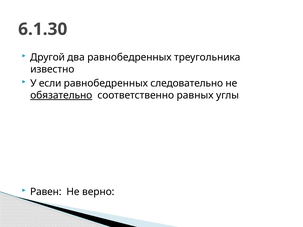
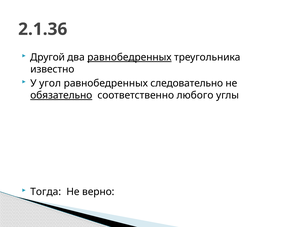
6.1.30: 6.1.30 -> 2.1.36 (43, 29)
равнобедренных underline: none -> present (129, 57)
если: если -> угол (50, 83)
равных: равных -> любого (195, 95)
Равен: Равен -> Тогда (46, 192)
